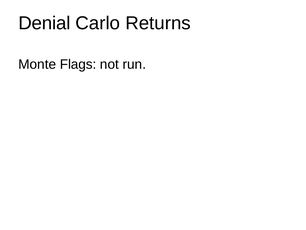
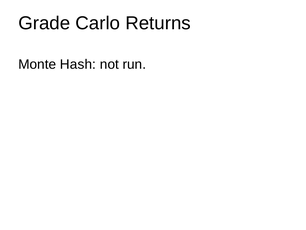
Denial: Denial -> Grade (44, 23)
Flags: Flags -> Hash (78, 64)
